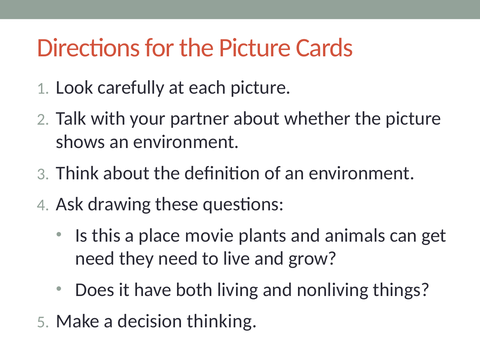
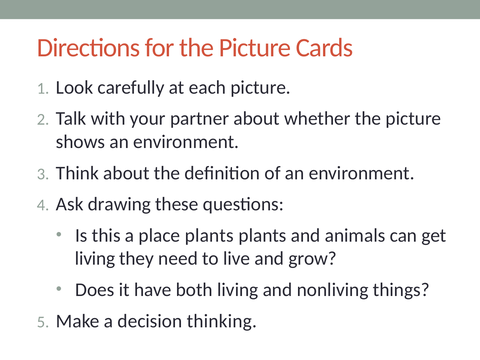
place movie: movie -> plants (209, 235)
need: need -> living (95, 259)
